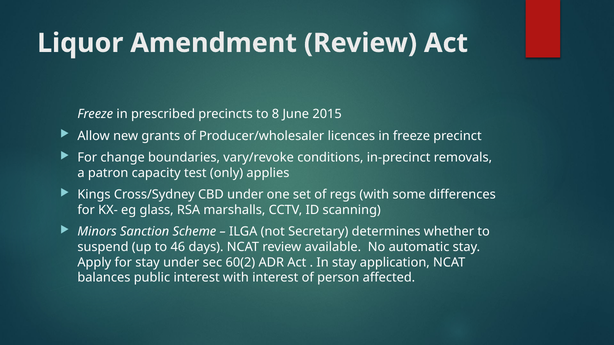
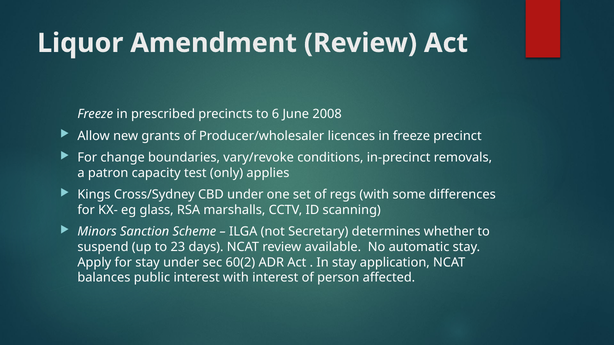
8: 8 -> 6 (276, 114)
2015: 2015 -> 2008 (327, 114)
46: 46 -> 23 (178, 247)
